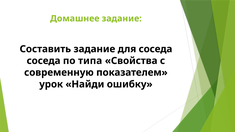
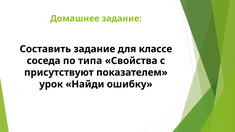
для соседа: соседа -> классе (155, 49)
современную: современную -> присутствуют (59, 73)
